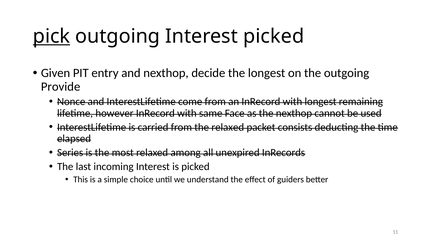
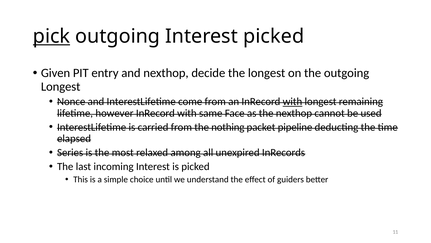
Provide: Provide -> Longest (61, 86)
with underline: none -> present (292, 101)
the relaxed: relaxed -> nothing (228, 127)
consists: consists -> pipeline (295, 127)
